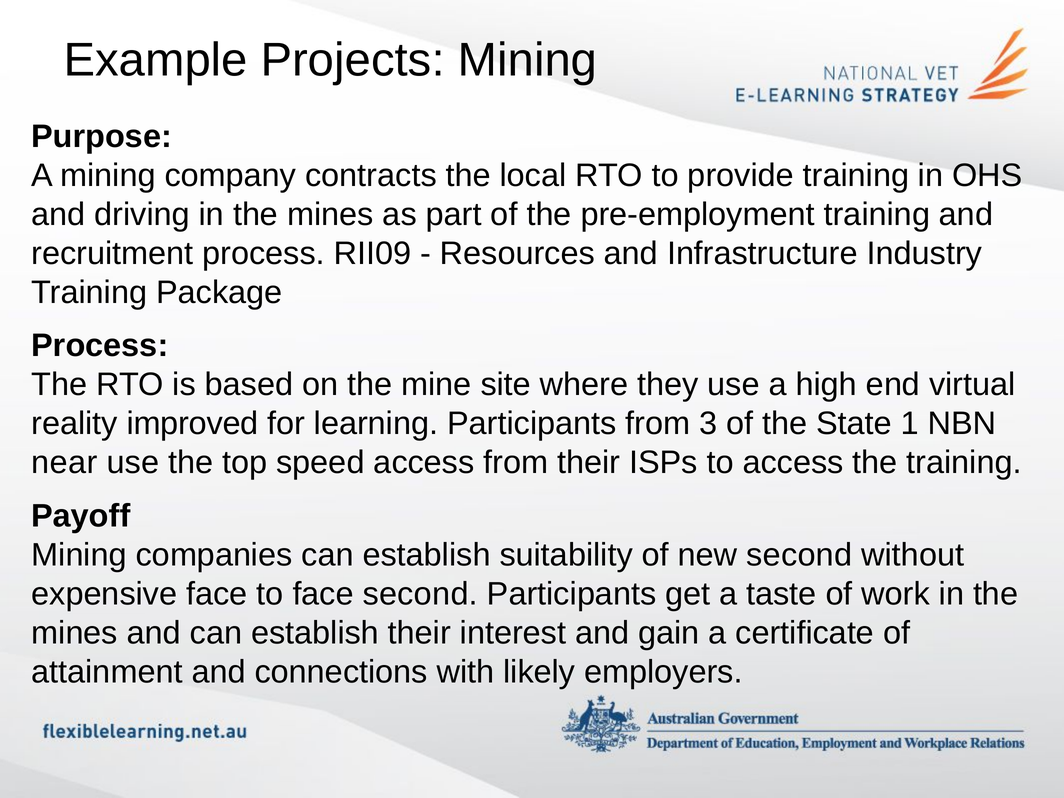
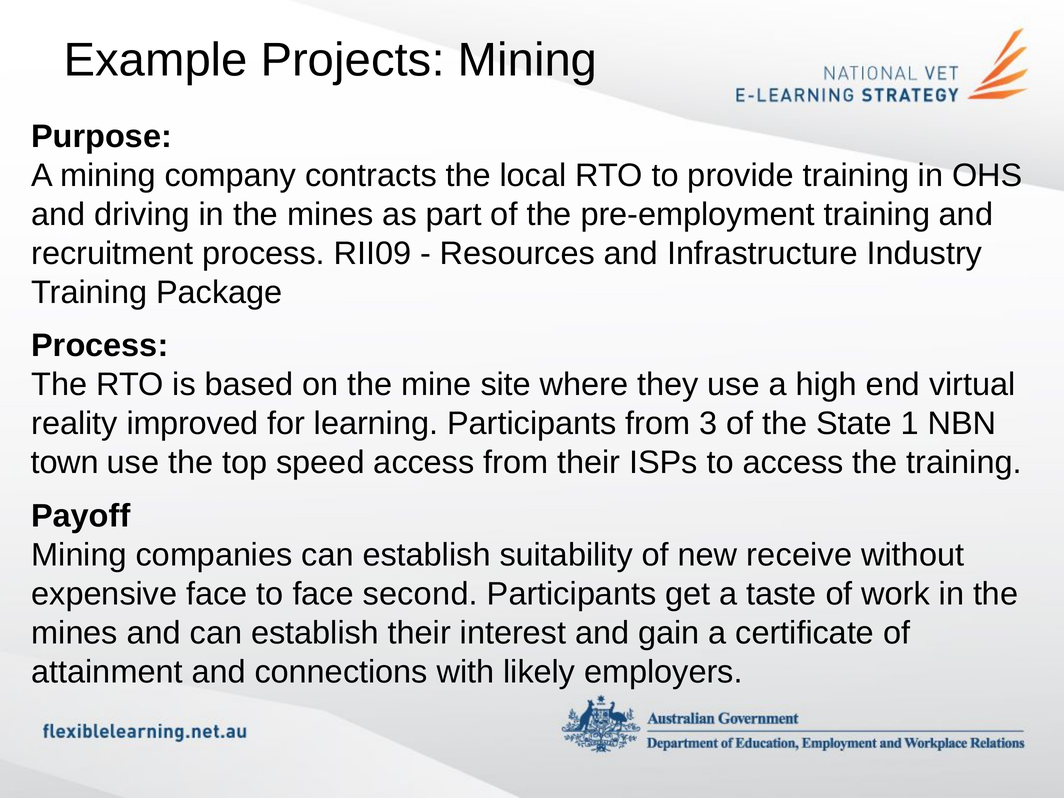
near: near -> town (65, 463)
new second: second -> receive (799, 555)
